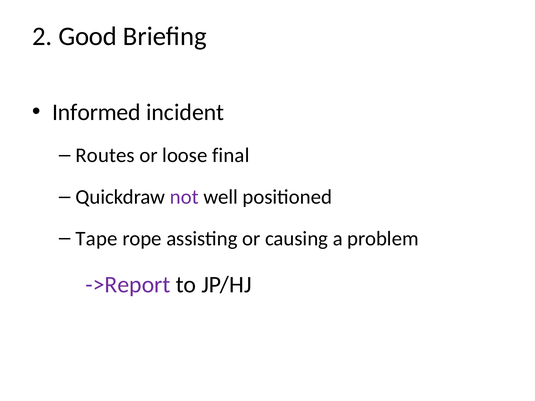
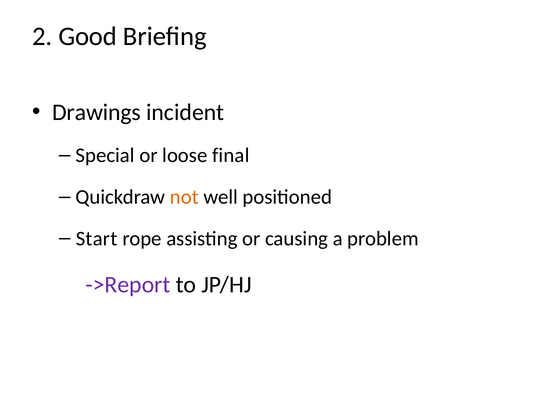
Informed: Informed -> Drawings (96, 112)
Routes: Routes -> Special (105, 155)
not colour: purple -> orange (184, 197)
Tape: Tape -> Start (97, 239)
